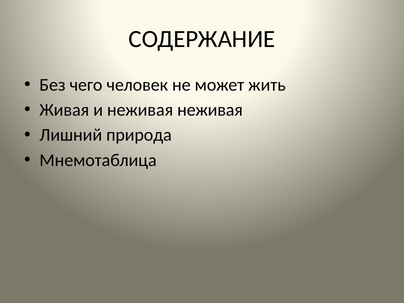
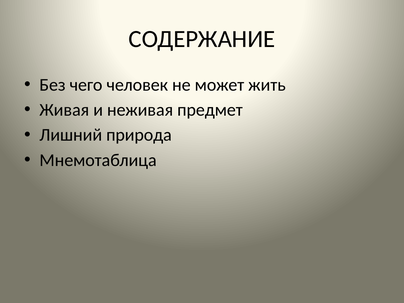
неживая неживая: неживая -> предмет (210, 110)
